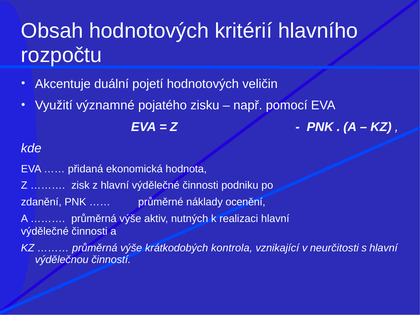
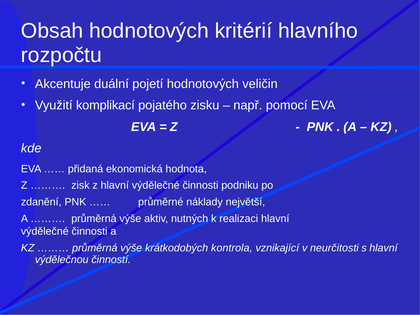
významné: významné -> komplikací (105, 105)
ocenění: ocenění -> největší (245, 202)
